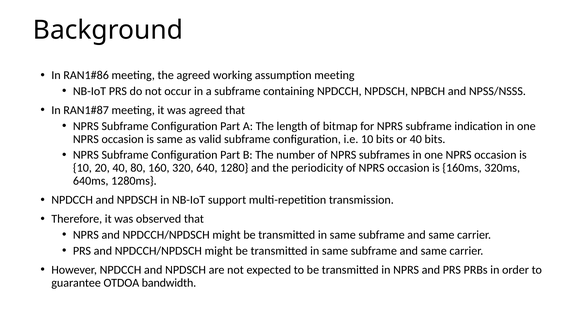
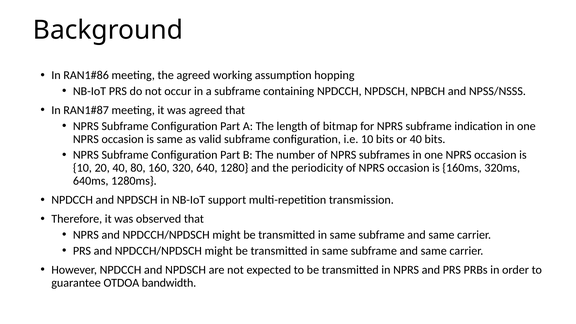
assumption meeting: meeting -> hopping (334, 75)
